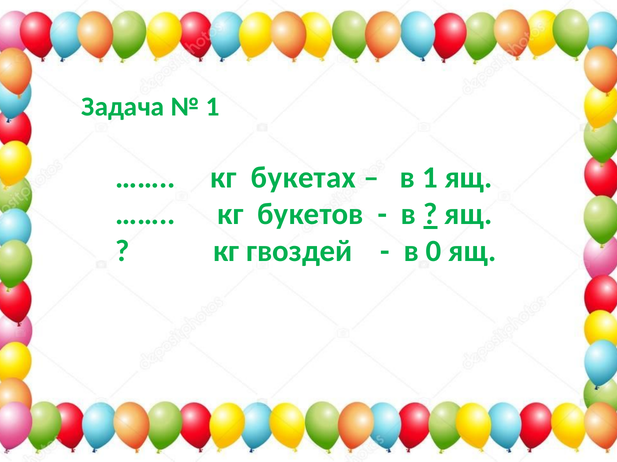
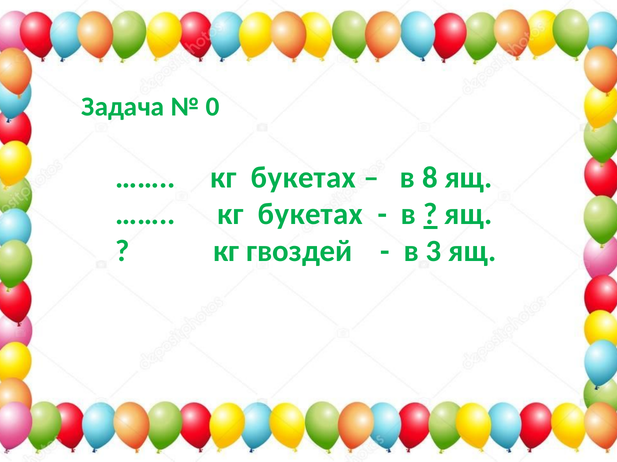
1: 1 -> 0 (212, 107)
в 1: 1 -> 8 (430, 178)
букетов: букетов -> букетах (310, 215)
0: 0 -> 3 (434, 252)
